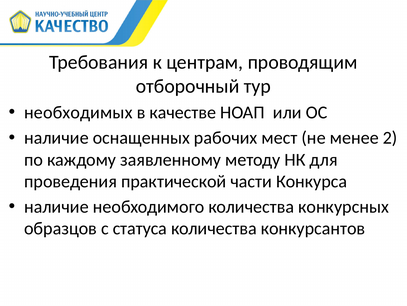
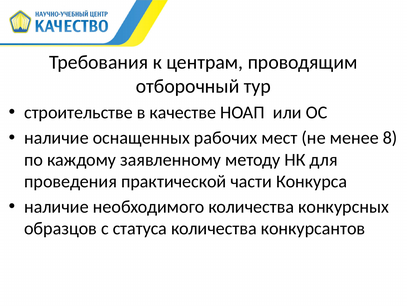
необходимых: необходимых -> строительстве (78, 112)
2: 2 -> 8 (390, 138)
